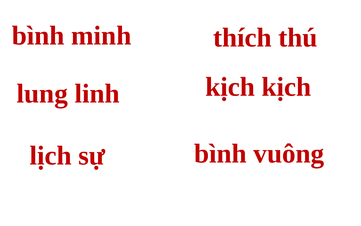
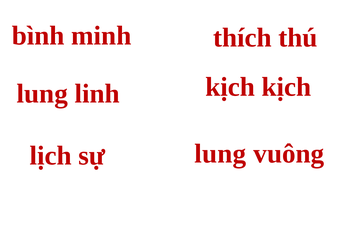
bình: bình -> lung (220, 153)
